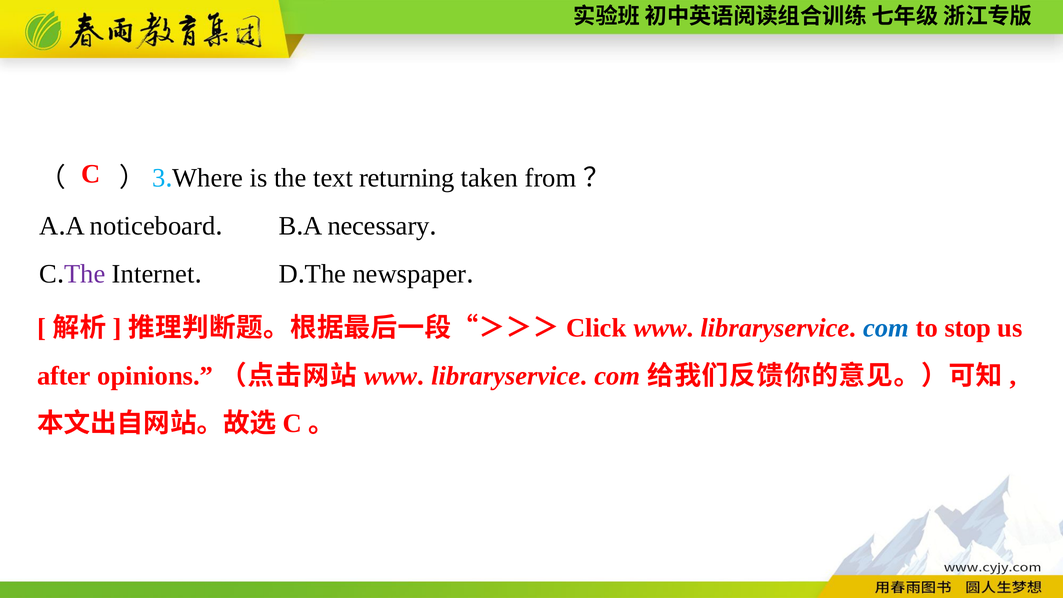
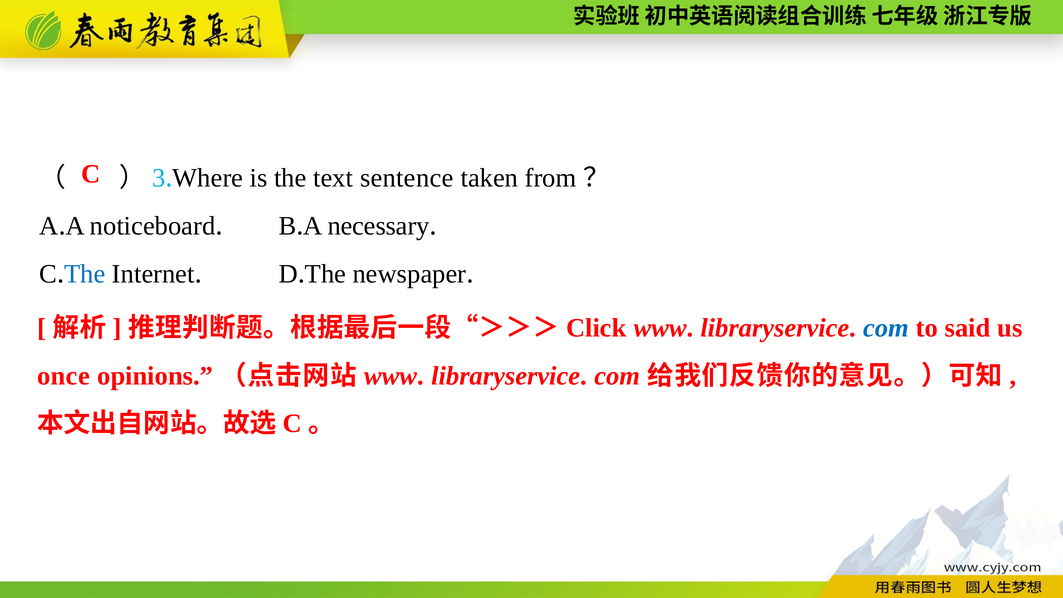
returning: returning -> sentence (407, 178)
The colour: purple -> blue (85, 274)
stop: stop -> said (968, 328)
after: after -> once (64, 376)
